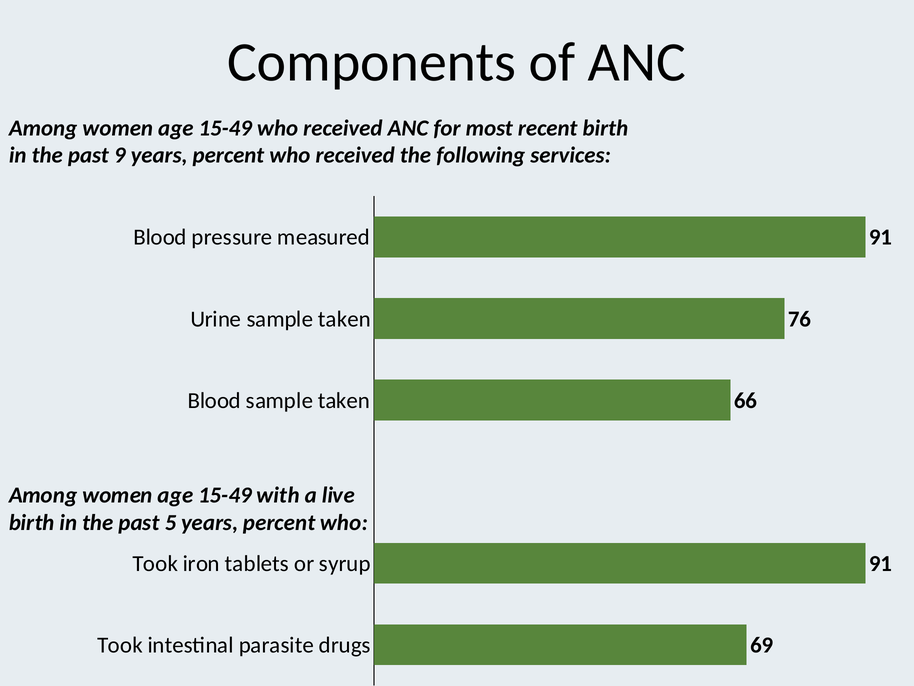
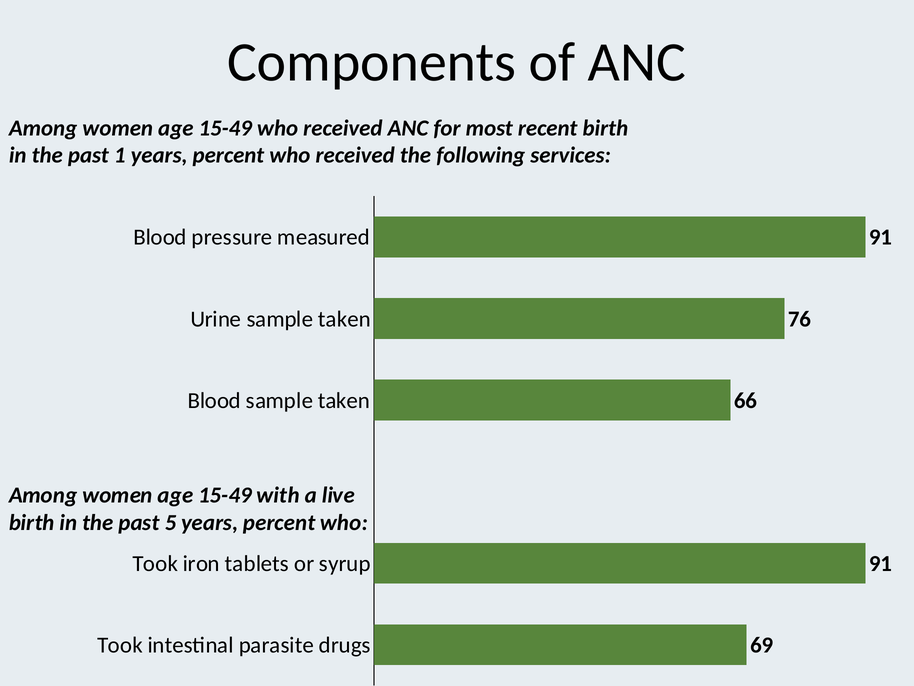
9: 9 -> 1 (120, 155)
